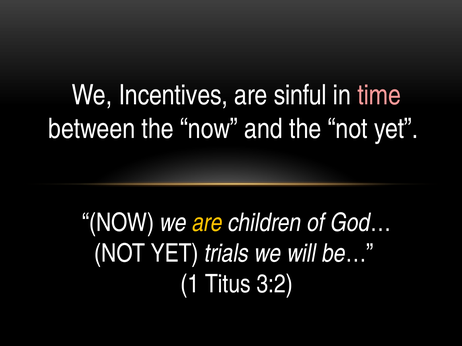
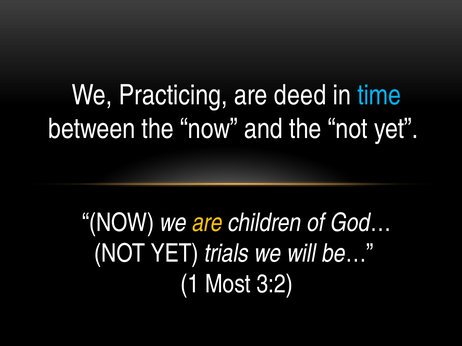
Incentives: Incentives -> Practicing (173, 95)
sinful: sinful -> deed (300, 95)
time colour: pink -> light blue (379, 95)
Titus: Titus -> Most (228, 284)
